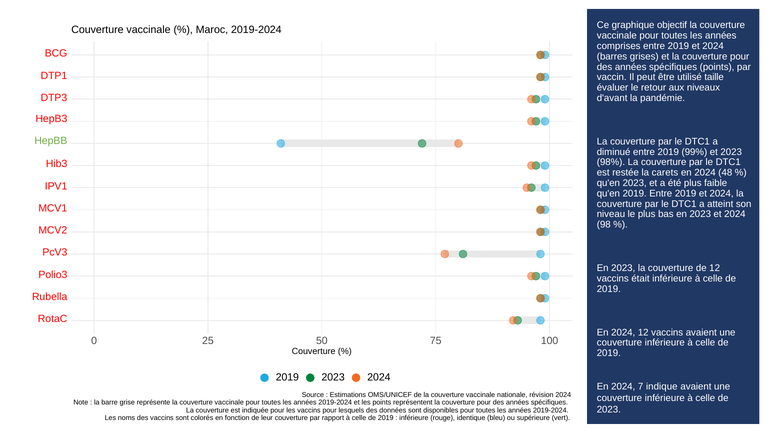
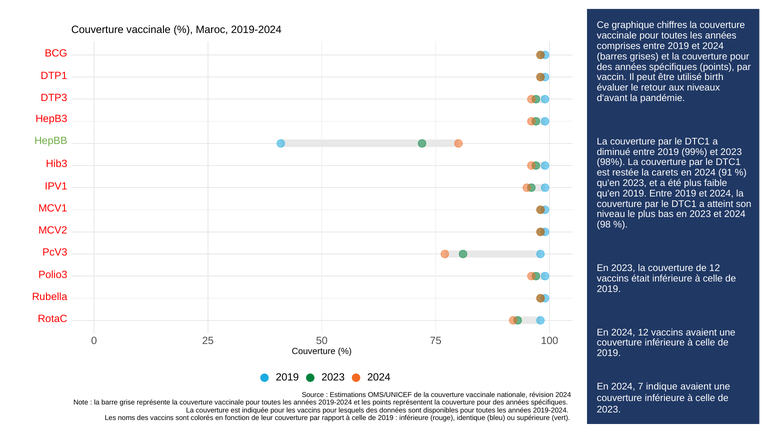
objectif: objectif -> chiffres (672, 25)
taille: taille -> birth (714, 77)
48: 48 -> 91 (725, 173)
